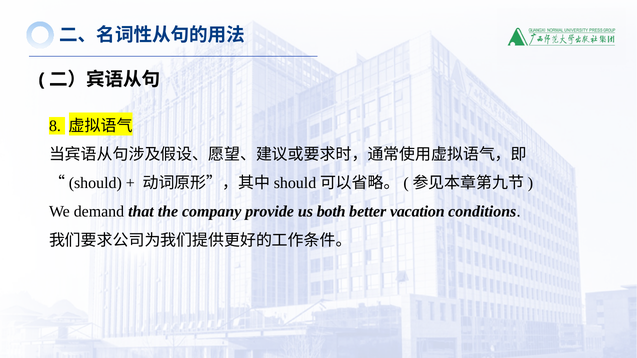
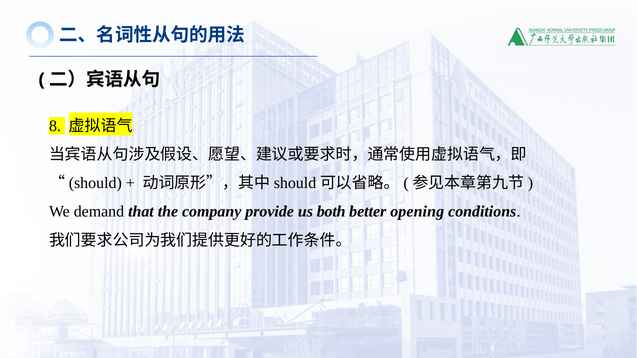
vacation: vacation -> opening (417, 212)
